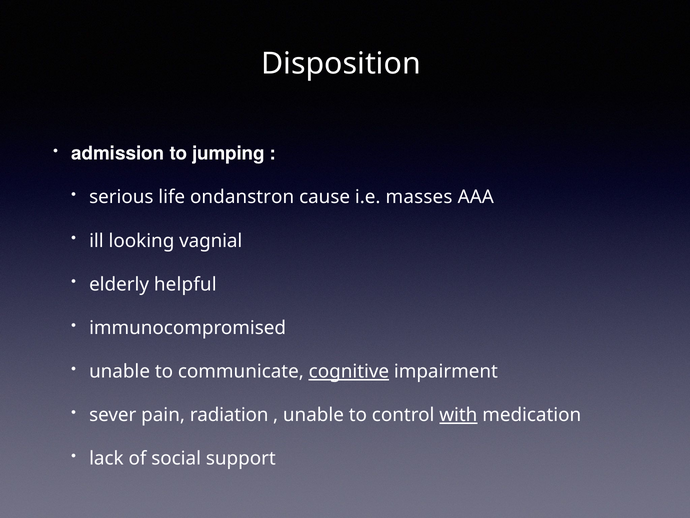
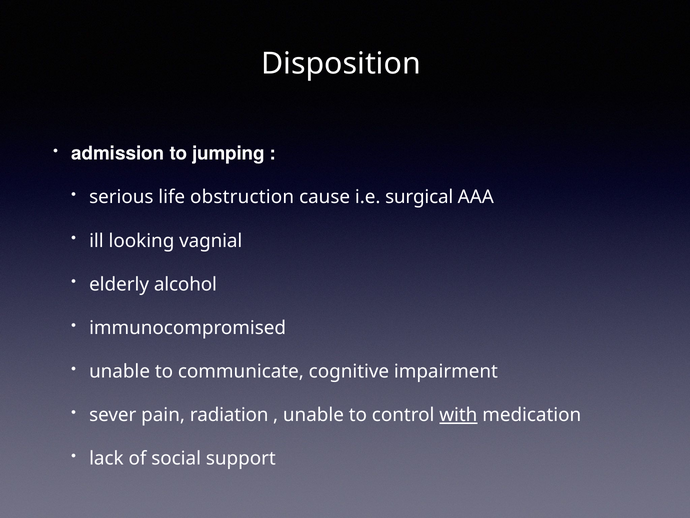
ondanstron: ondanstron -> obstruction (242, 197)
masses: masses -> surgical (419, 197)
helpful: helpful -> alcohol (185, 284)
cognitive underline: present -> none (349, 371)
